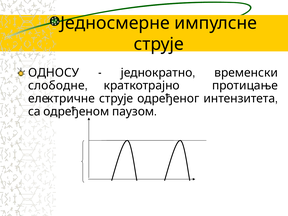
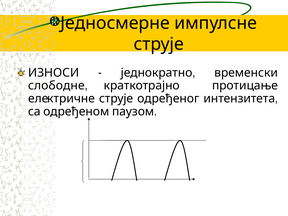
ОДНОСУ: ОДНОСУ -> ИЗНОСИ (54, 73)
